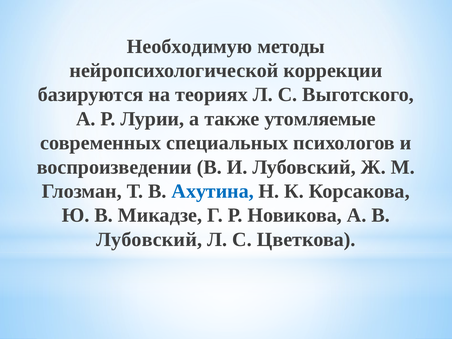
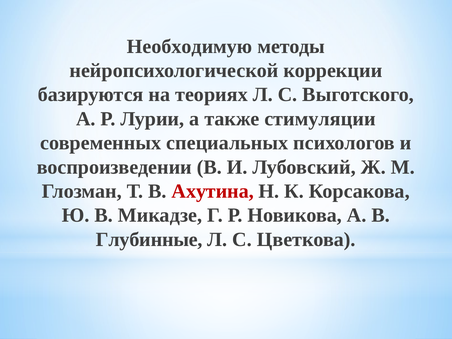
утомляемые: утомляемые -> стимуляции (320, 119)
Ахутина colour: blue -> red (213, 191)
Лубовский: Лубовский -> Глубинные (149, 239)
